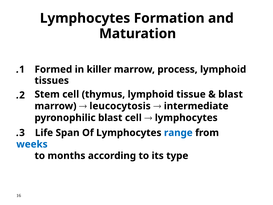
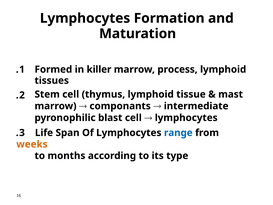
blast: blast -> mast (231, 94)
leucocytosis: leucocytosis -> componants (120, 106)
weeks colour: blue -> orange (32, 144)
